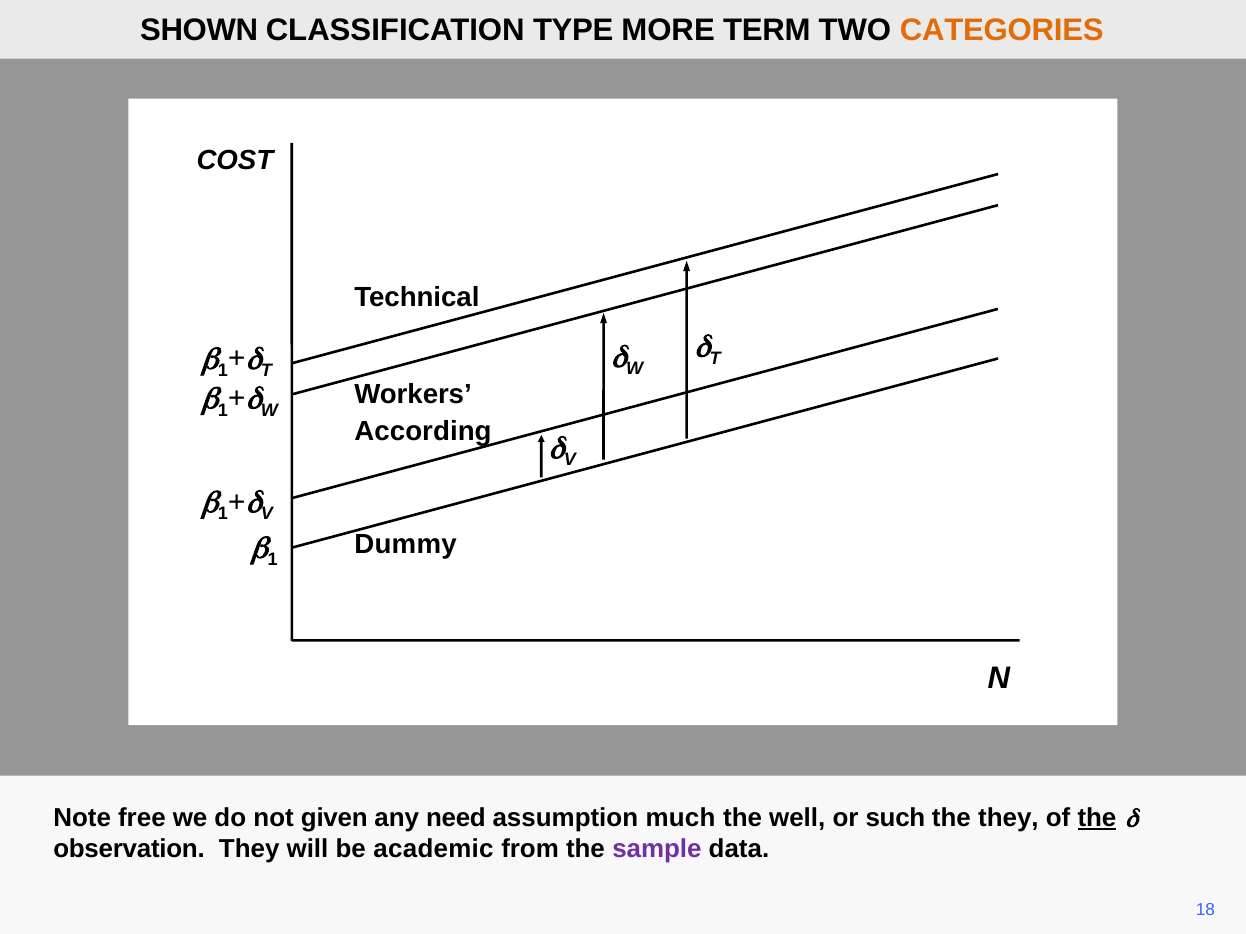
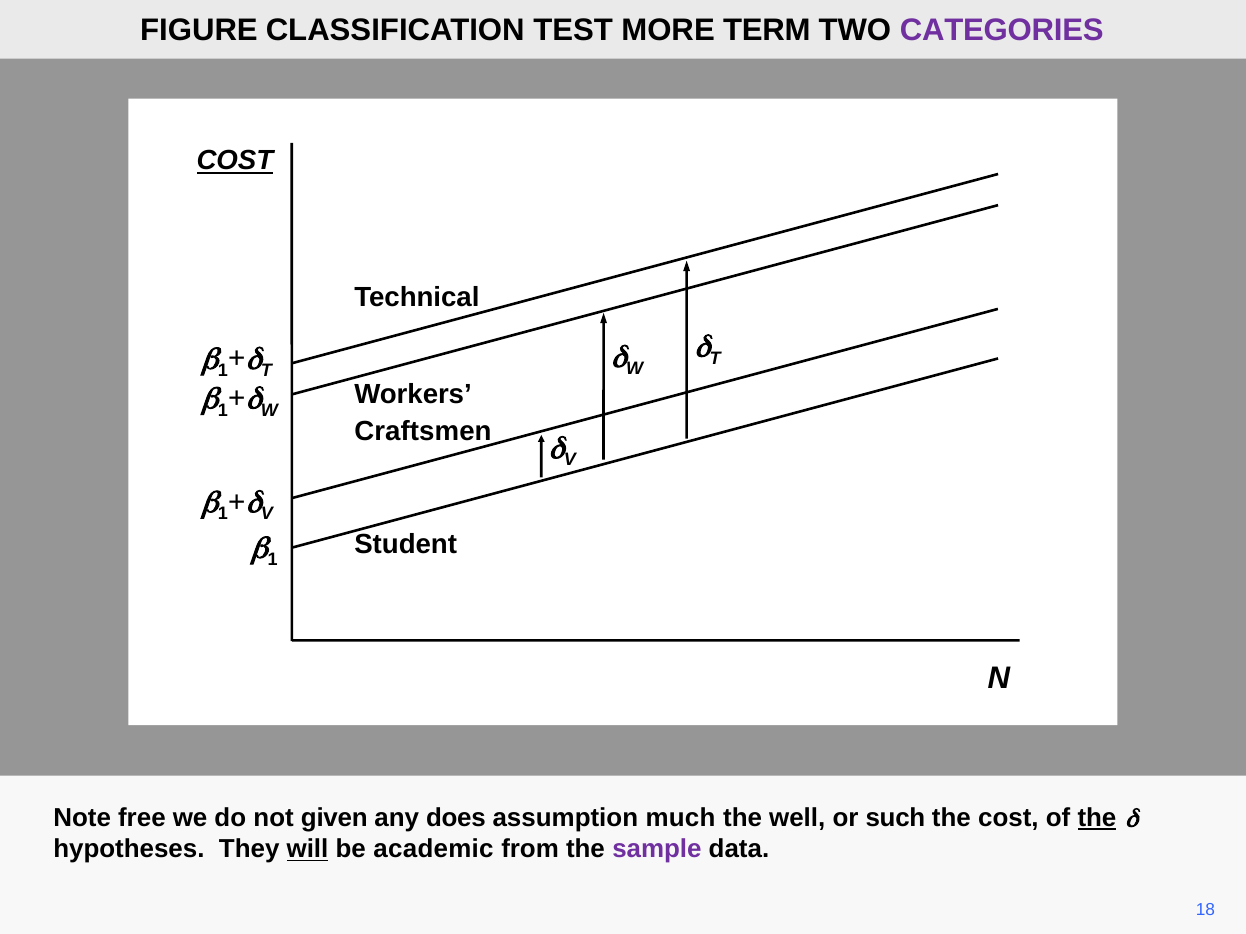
SHOWN: SHOWN -> FIGURE (199, 30)
TYPE: TYPE -> TEST (573, 30)
CATEGORIES colour: orange -> purple (1002, 30)
COST underline: none -> present (235, 161)
According: According -> Craftsmen (423, 432)
Dummy: Dummy -> Student (406, 544)
need: need -> does (456, 819)
the they: they -> cost (1008, 819)
observation: observation -> hypotheses (129, 850)
will underline: none -> present (307, 850)
